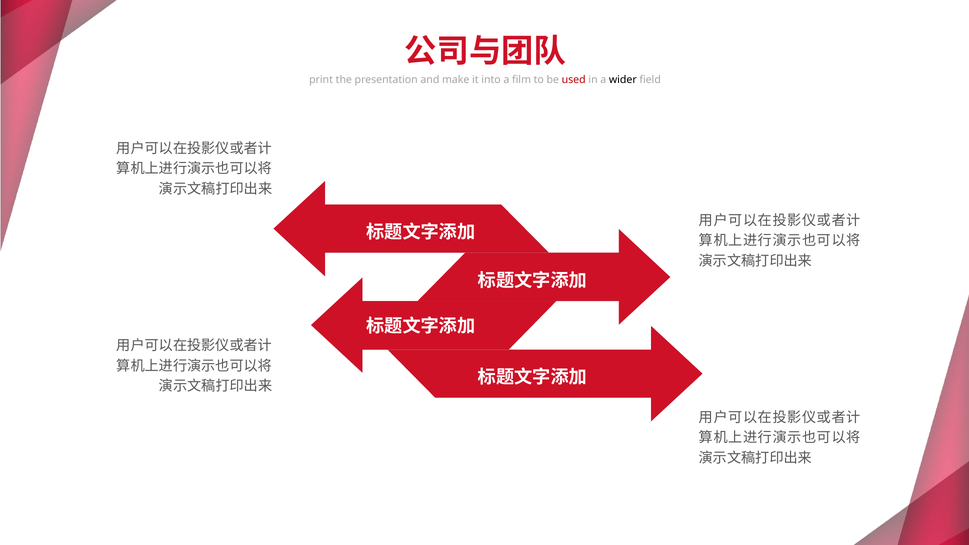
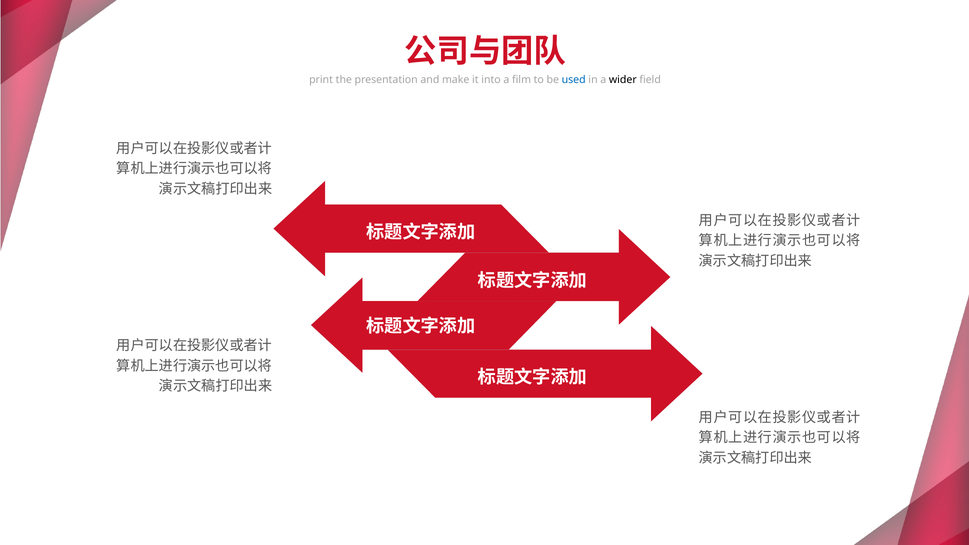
used colour: red -> blue (574, 80)
